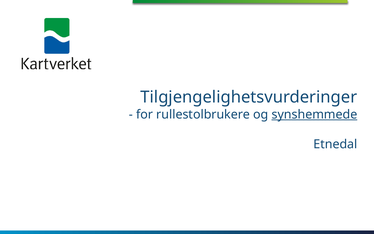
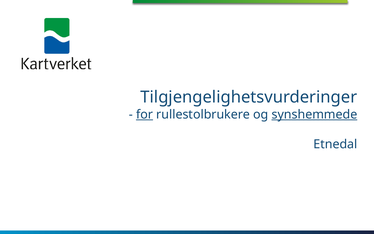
for underline: none -> present (145, 114)
